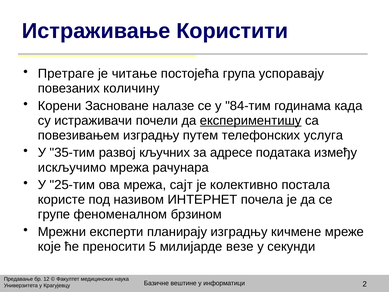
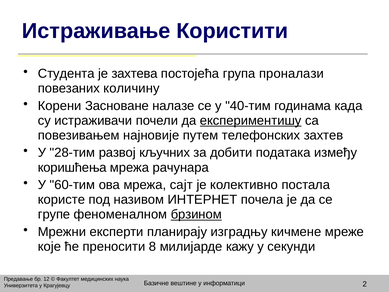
Претраге: Претраге -> Студента (66, 74)
читање: читање -> захтева (135, 74)
успоравају: успоравају -> проналази (291, 74)
84-тим: 84-тим -> 40-тим (248, 106)
повезивањем изградњу: изградњу -> најновије (151, 135)
услуга: услуга -> захтев (323, 135)
35-тим: 35-тим -> 28-тим (72, 153)
адресе: адресе -> добити (231, 153)
искључимо: искључимо -> коришћења (72, 167)
25-тим: 25-тим -> 60-тим (72, 185)
брзином underline: none -> present (196, 214)
5: 5 -> 8 (153, 246)
везе: везе -> кажу (240, 246)
